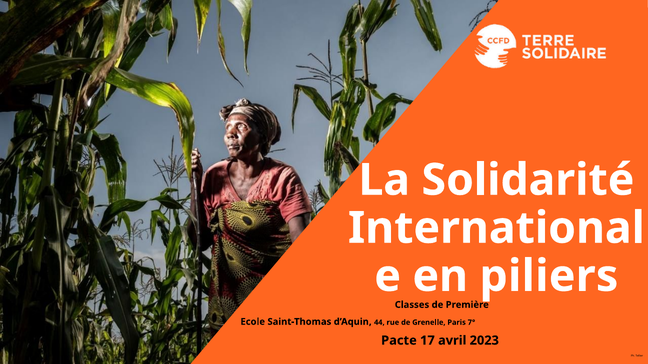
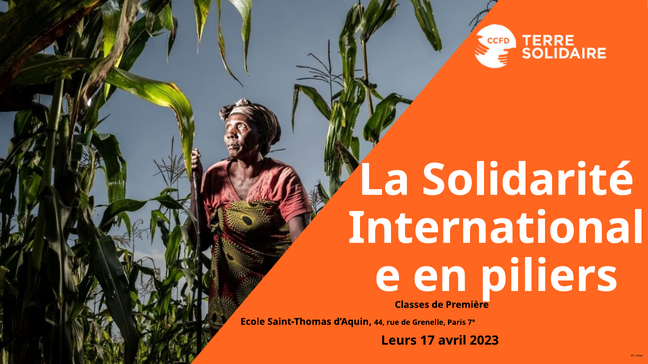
Pacte: Pacte -> Leurs (399, 341)
